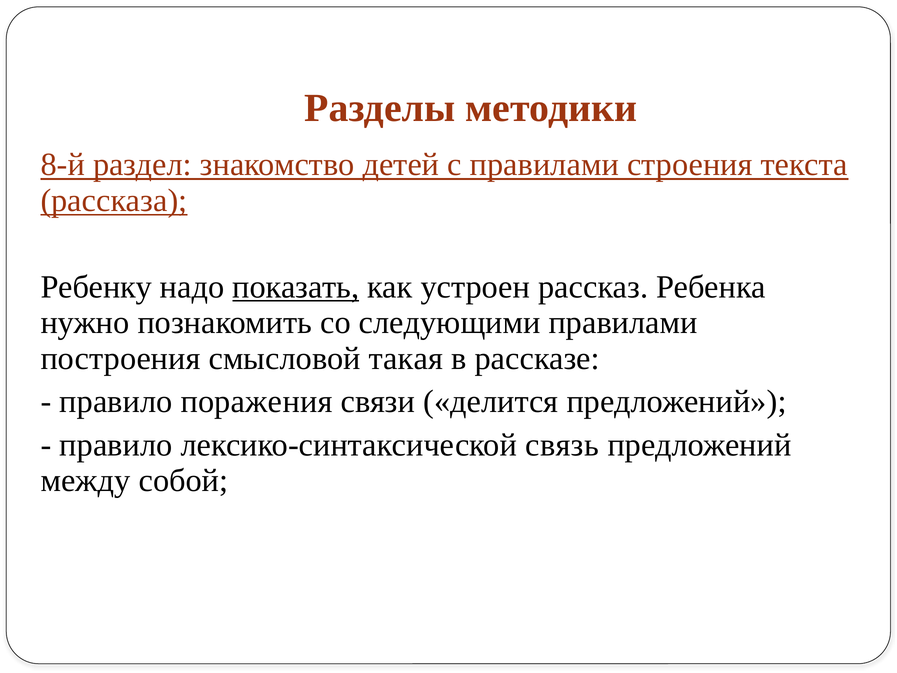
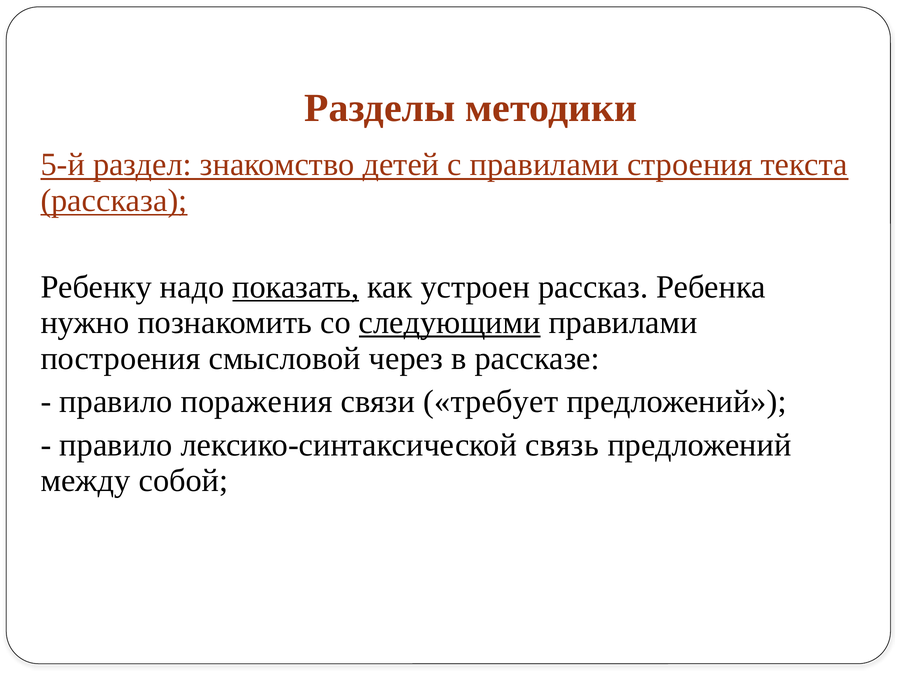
8-й: 8-й -> 5-й (63, 165)
следующими underline: none -> present (450, 323)
такая: такая -> через (406, 358)
делится: делится -> требует (491, 402)
